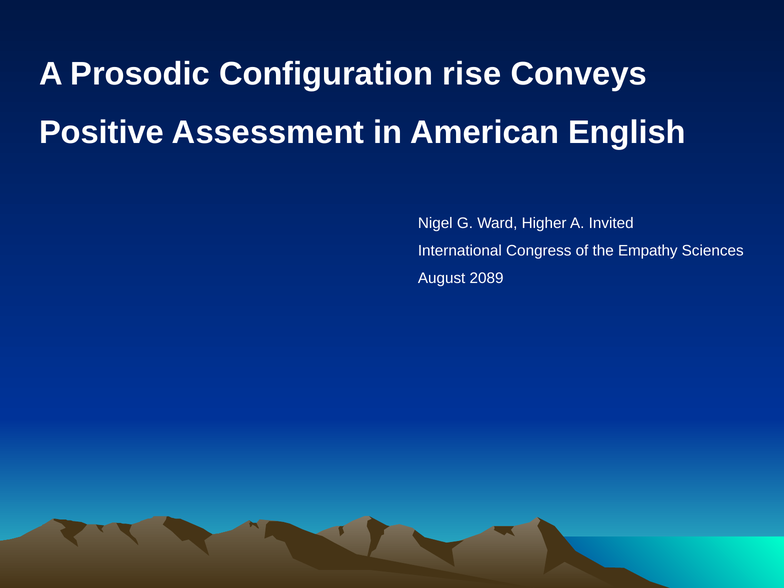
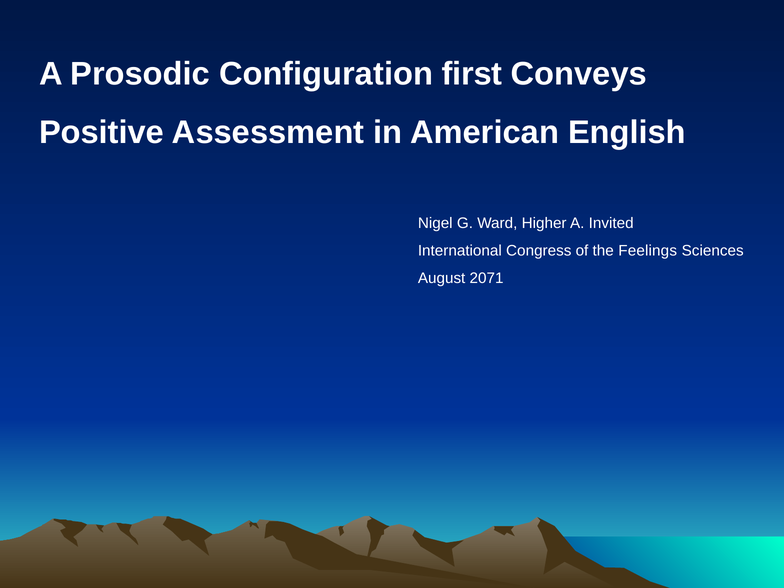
rise: rise -> first (472, 74)
Empathy: Empathy -> Feelings (648, 251)
2089: 2089 -> 2071 (487, 278)
